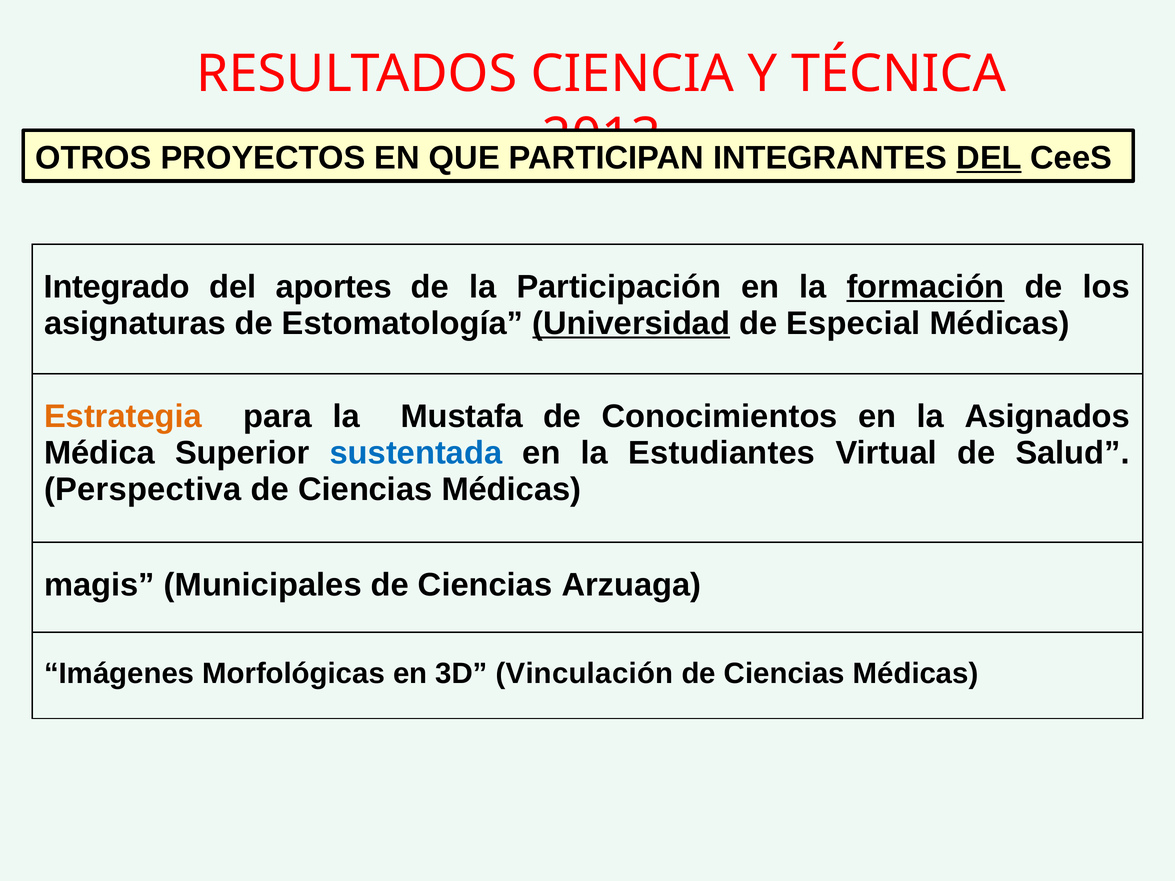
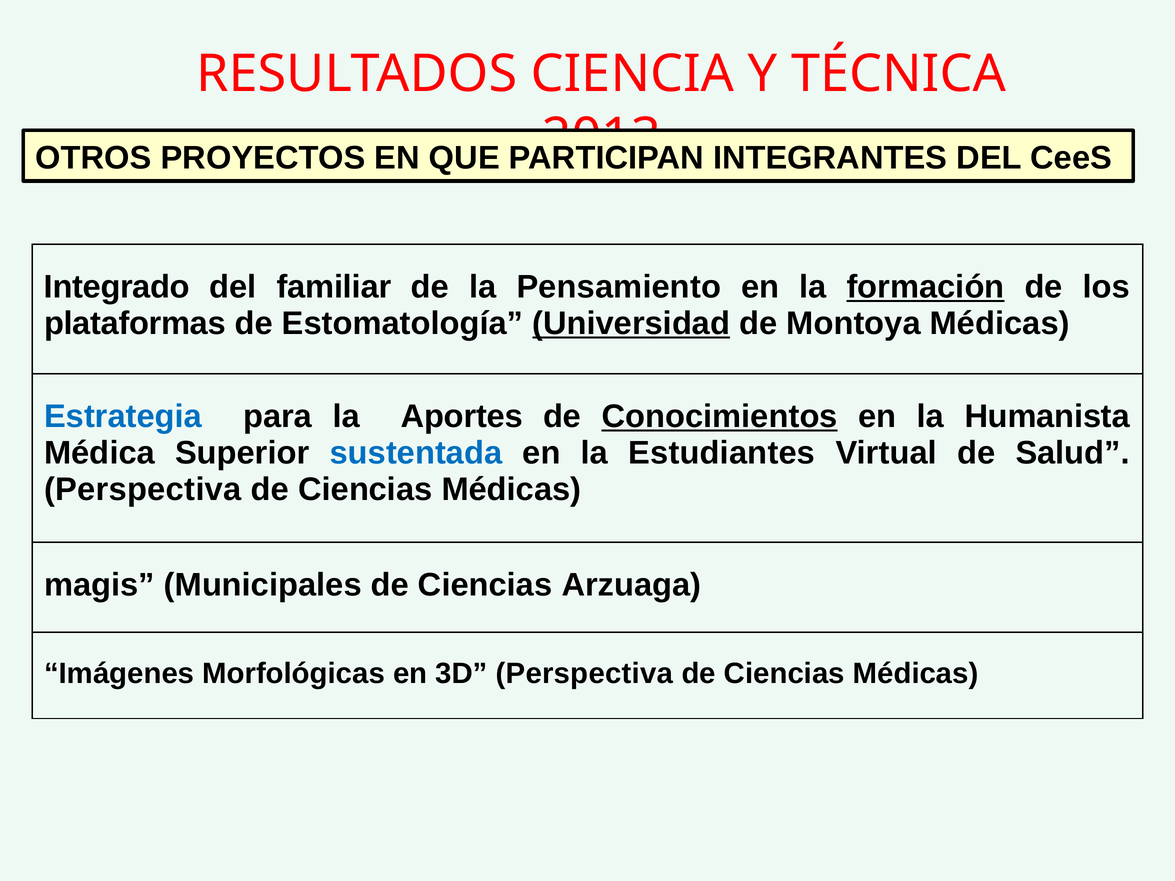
DEL underline: present -> none (989, 158)
aportes: aportes -> familiar (334, 287)
Participación: Participación -> Pensamiento (619, 287)
asignaturas: asignaturas -> plataformas (135, 324)
Especial: Especial -> Montoya (854, 324)
Estrategia colour: orange -> blue (123, 417)
Mustafa: Mustafa -> Aportes (462, 417)
Conocimientos underline: none -> present (720, 417)
Asignados: Asignados -> Humanista (1047, 417)
3D Vinculación: Vinculación -> Perspectiva (584, 674)
